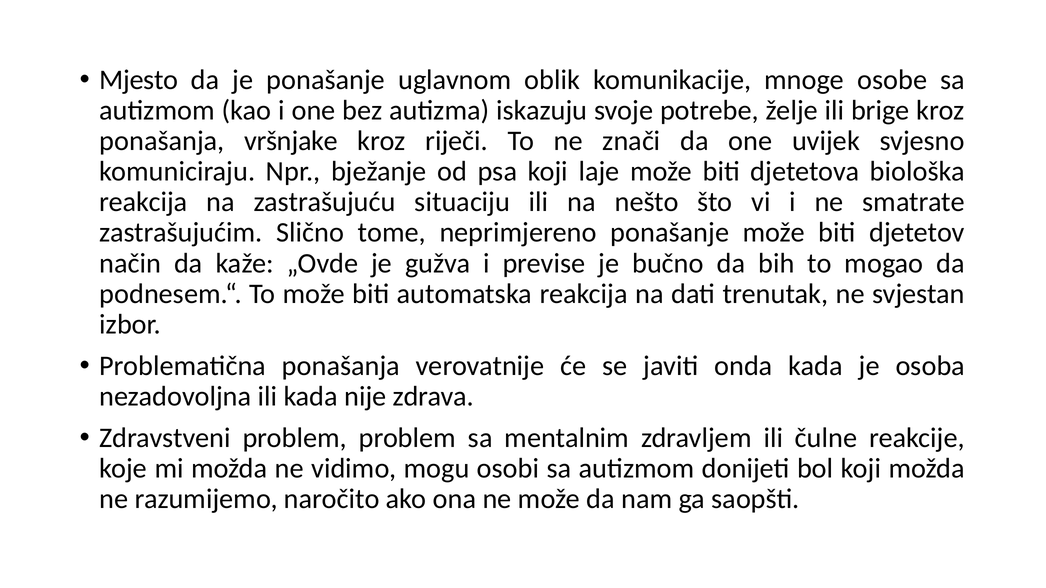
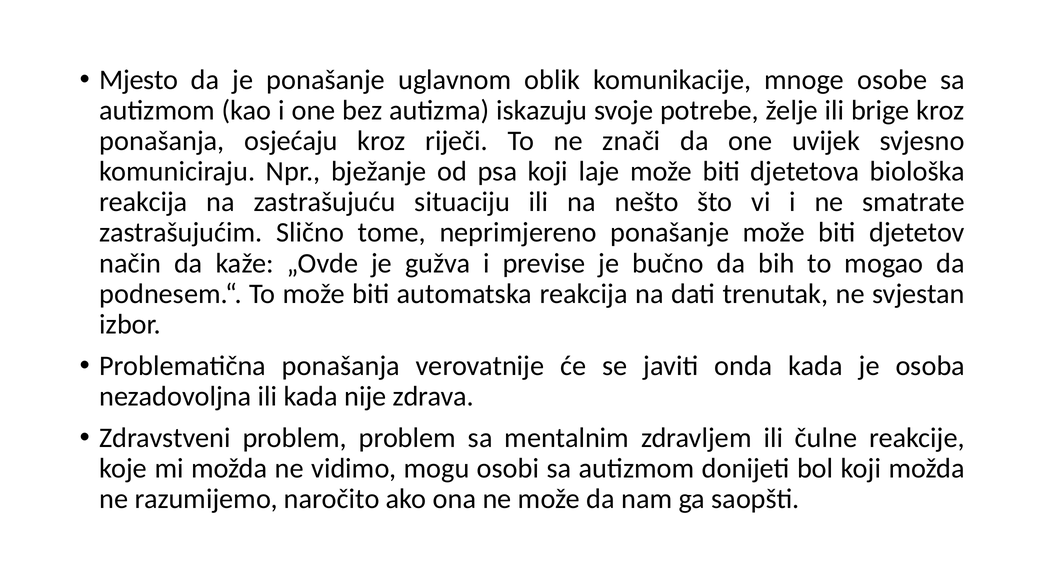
vršnjake: vršnjake -> osjećaju (291, 141)
